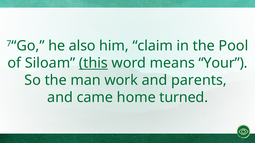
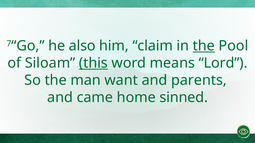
the underline: none -> present (204, 46)
Your: Your -> Lord (223, 63)
work: work -> want (121, 80)
turned: turned -> sinned (184, 98)
